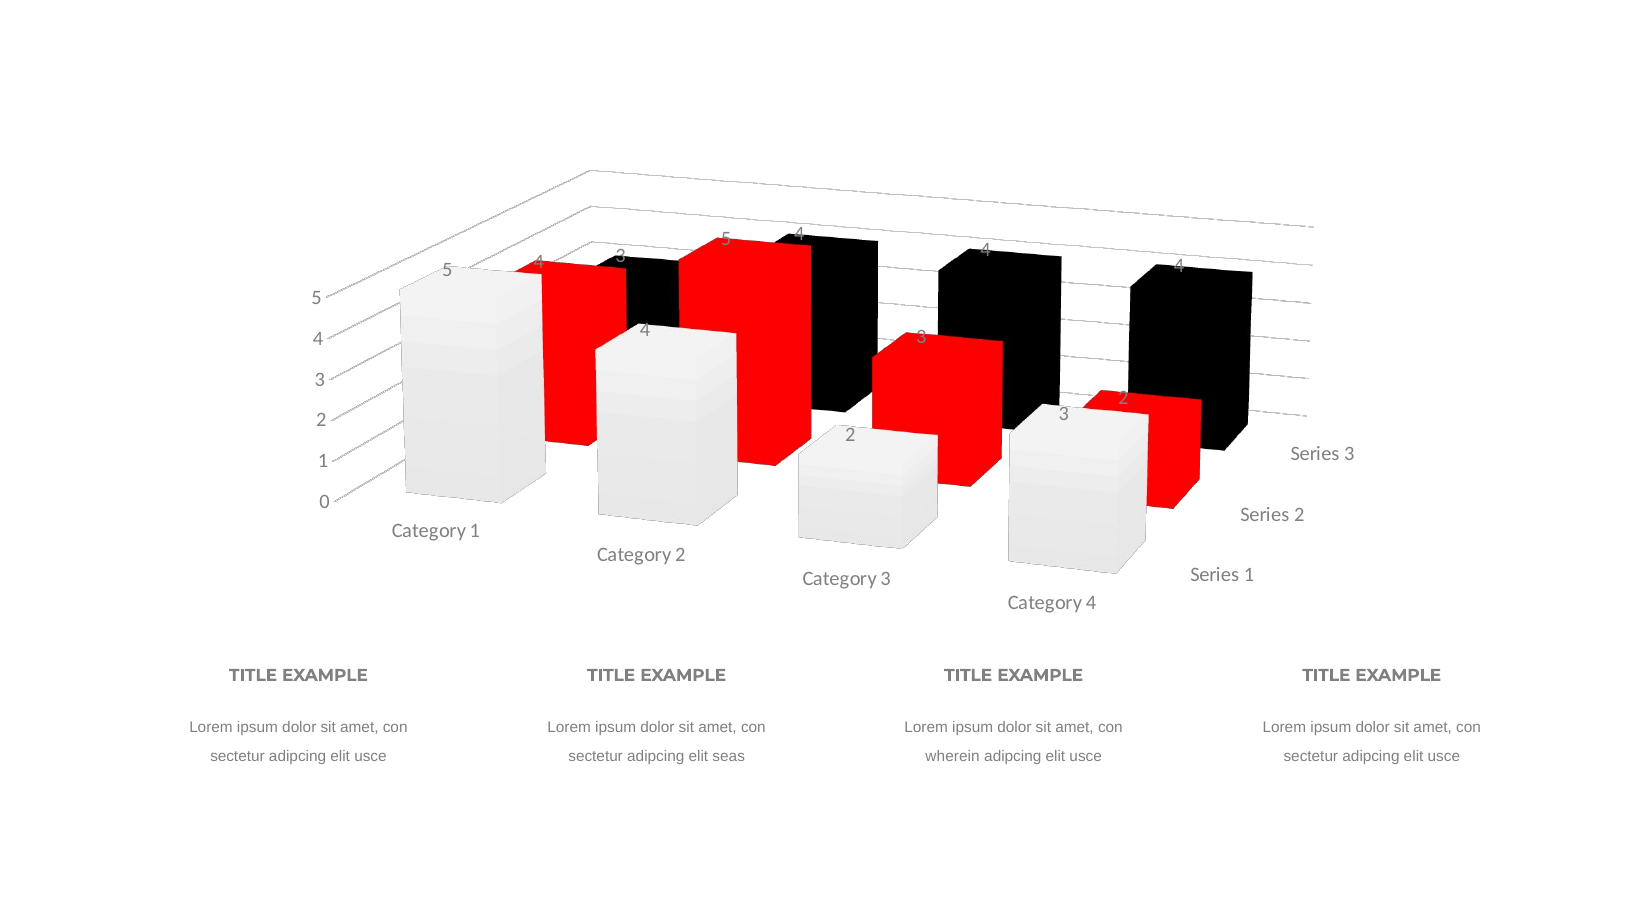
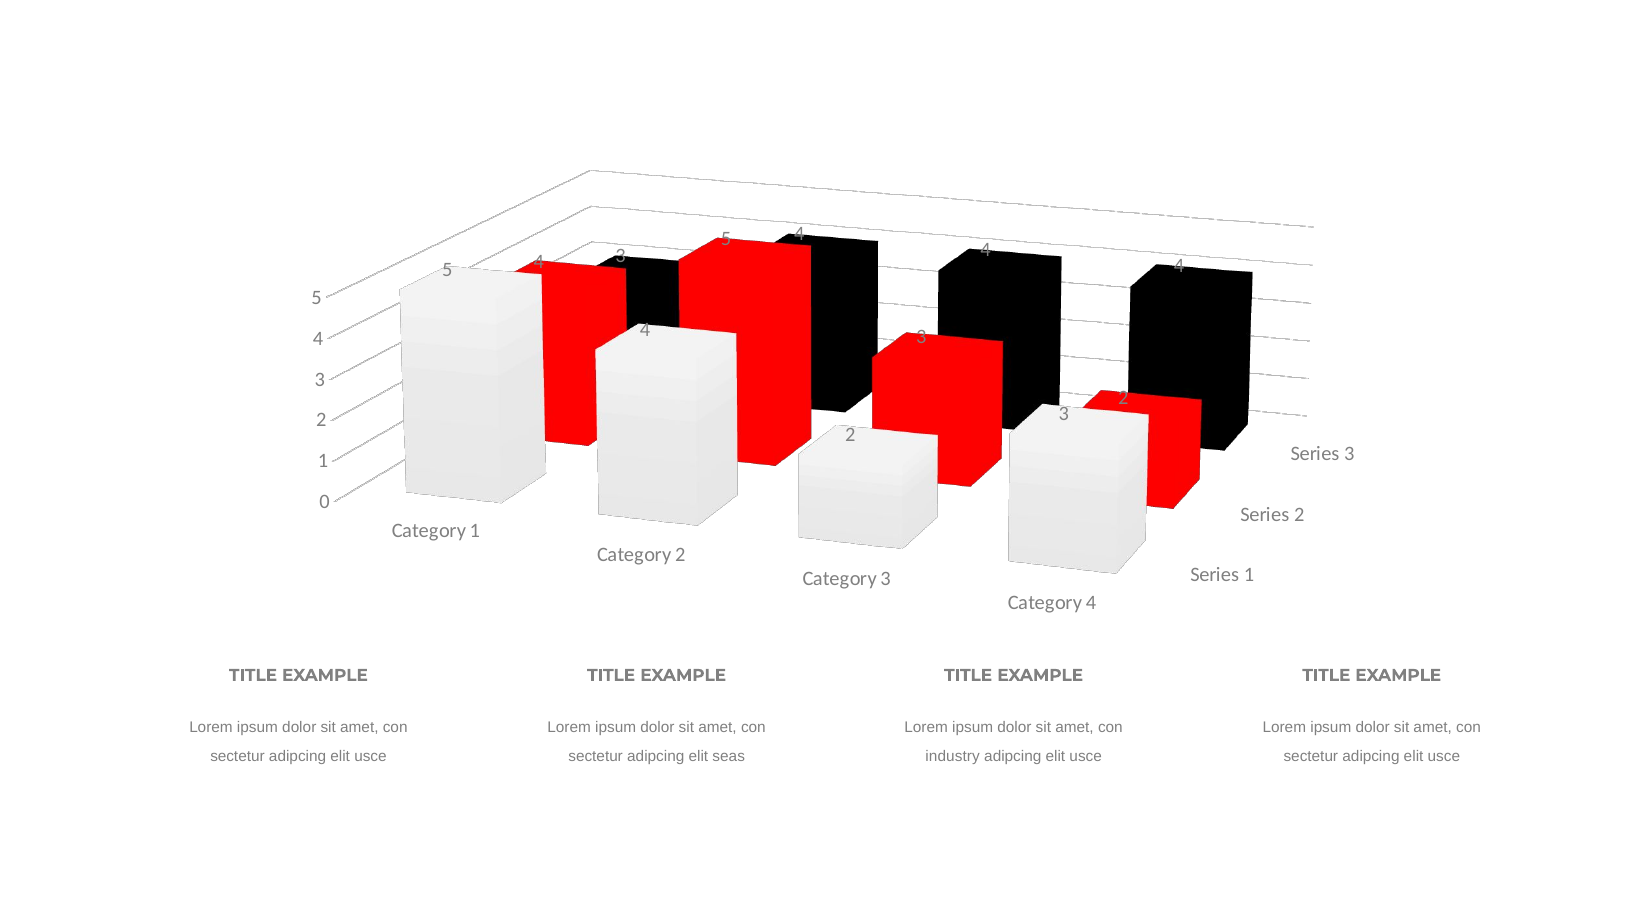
wherein: wherein -> industry (953, 756)
